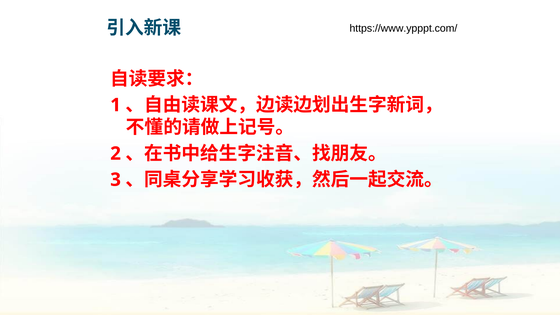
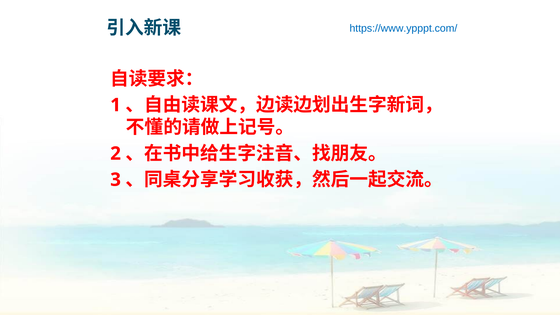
https://www.ypppt.com/ colour: black -> blue (403, 28)
